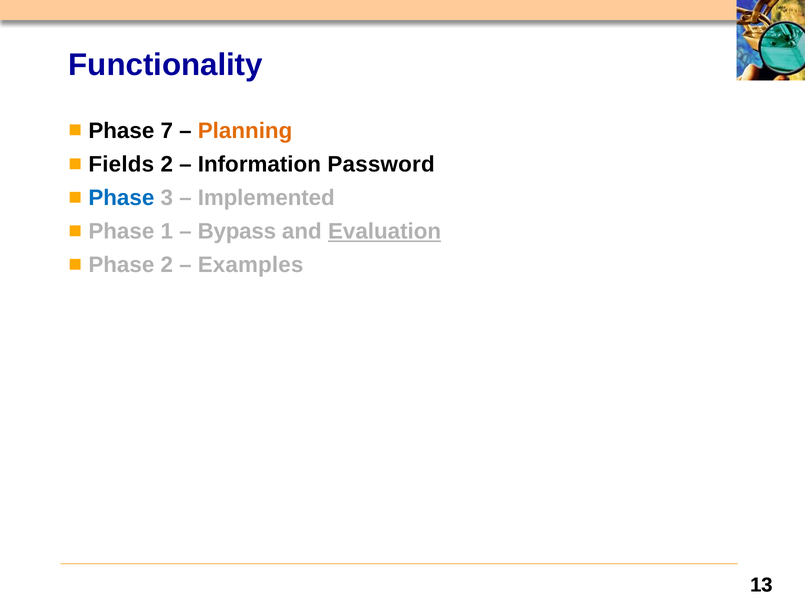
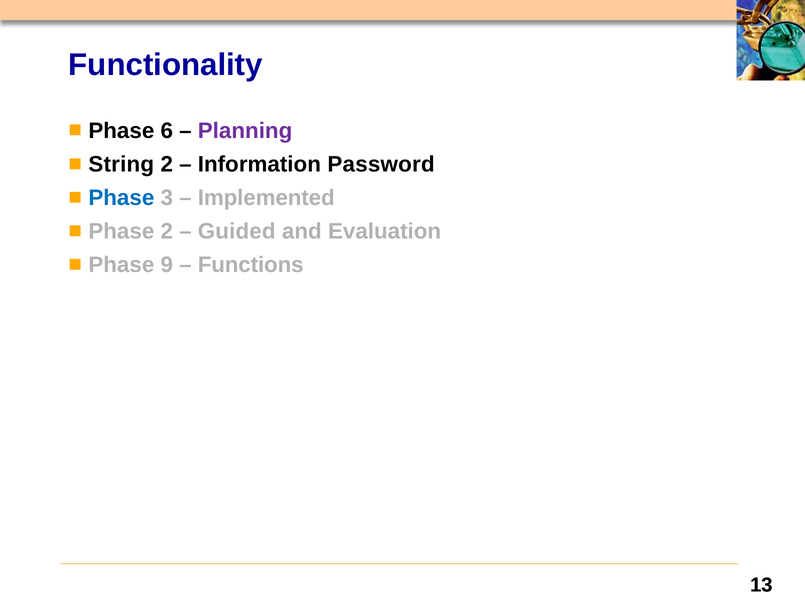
7: 7 -> 6 (167, 131)
Planning colour: orange -> purple (245, 131)
Fields: Fields -> String (121, 164)
Phase 1: 1 -> 2 (167, 231)
Bypass: Bypass -> Guided (237, 231)
Evaluation underline: present -> none (385, 231)
Phase 2: 2 -> 9 (167, 265)
Examples: Examples -> Functions (251, 265)
